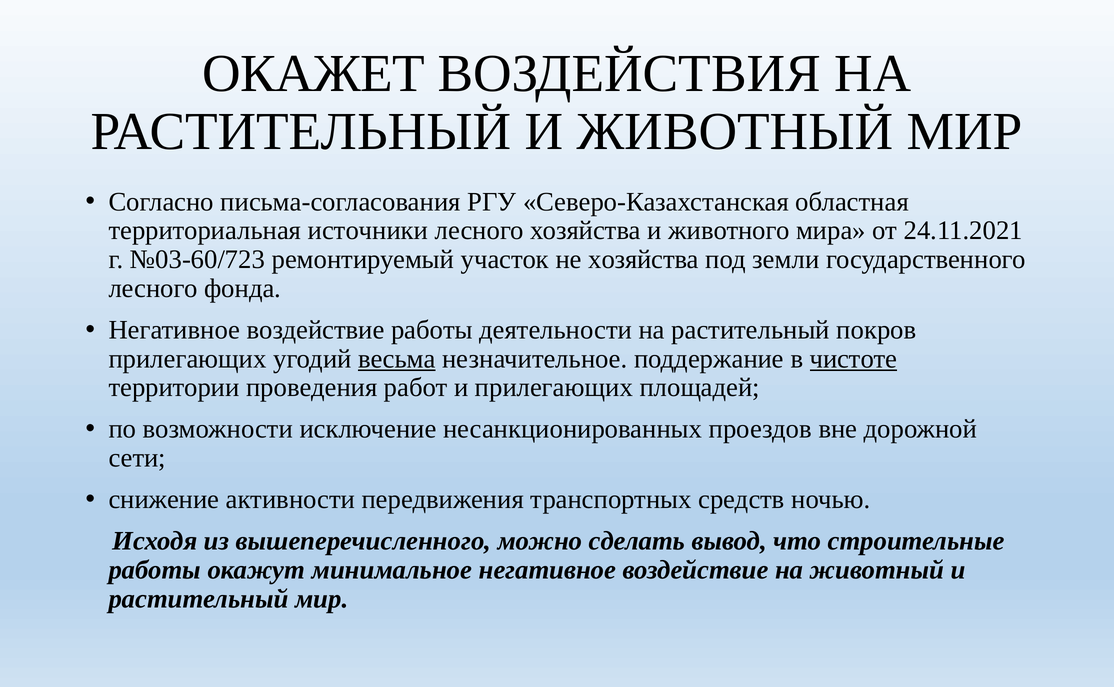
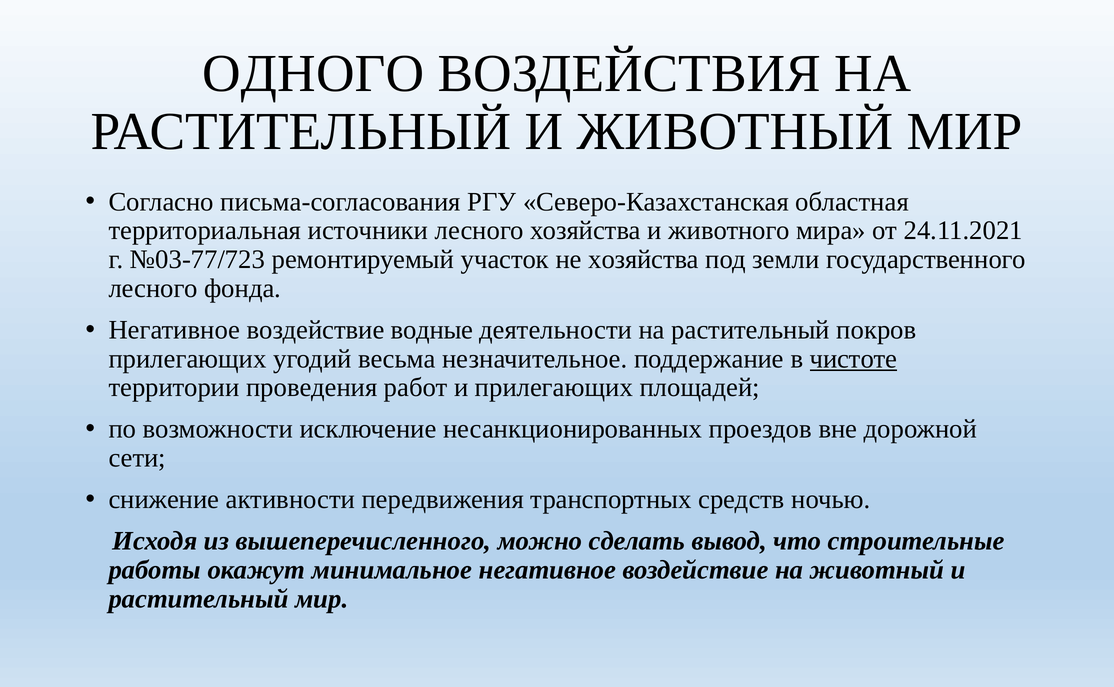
ОКАЖЕТ: ОКАЖЕТ -> ОДНОГО (313, 74)
№03-60/723: №03-60/723 -> №03-77/723 (197, 259)
воздействие работы: работы -> водные (432, 330)
весьма underline: present -> none (397, 359)
